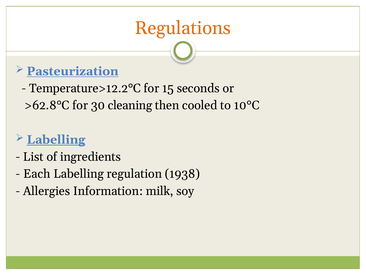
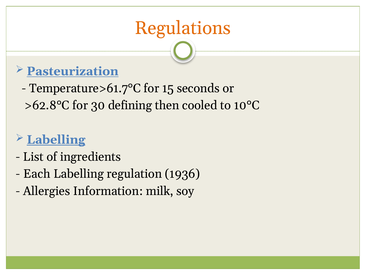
Temperature>12.2°C: Temperature>12.2°C -> Temperature>61.7°C (85, 88)
cleaning: cleaning -> defining (130, 105)
1938: 1938 -> 1936 (182, 174)
